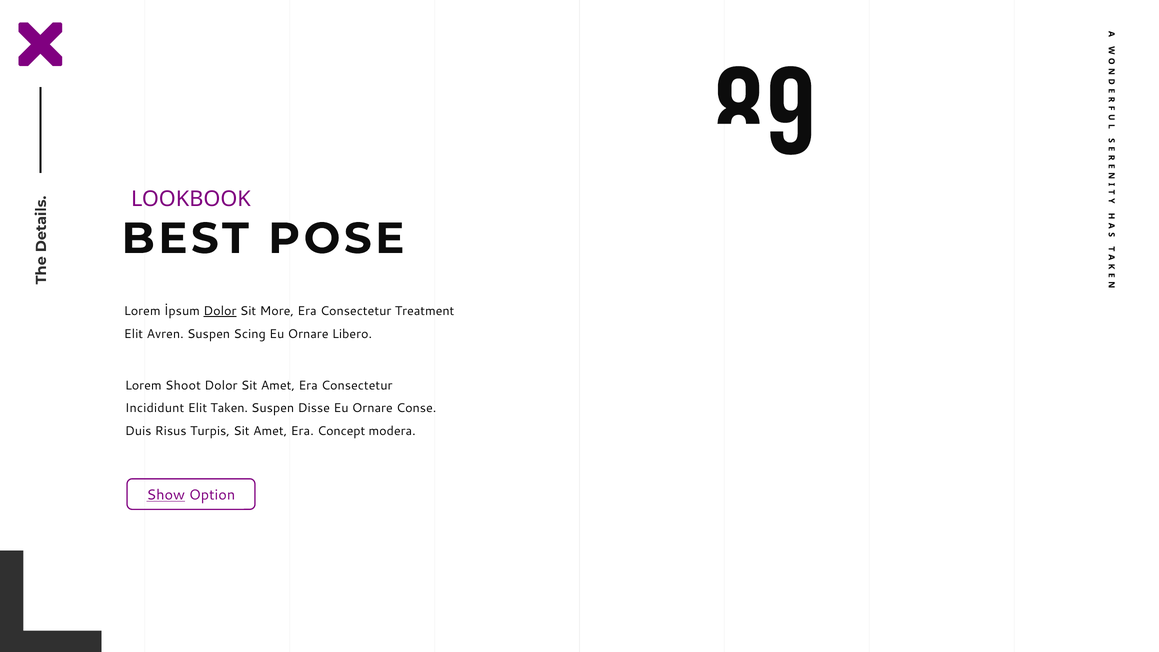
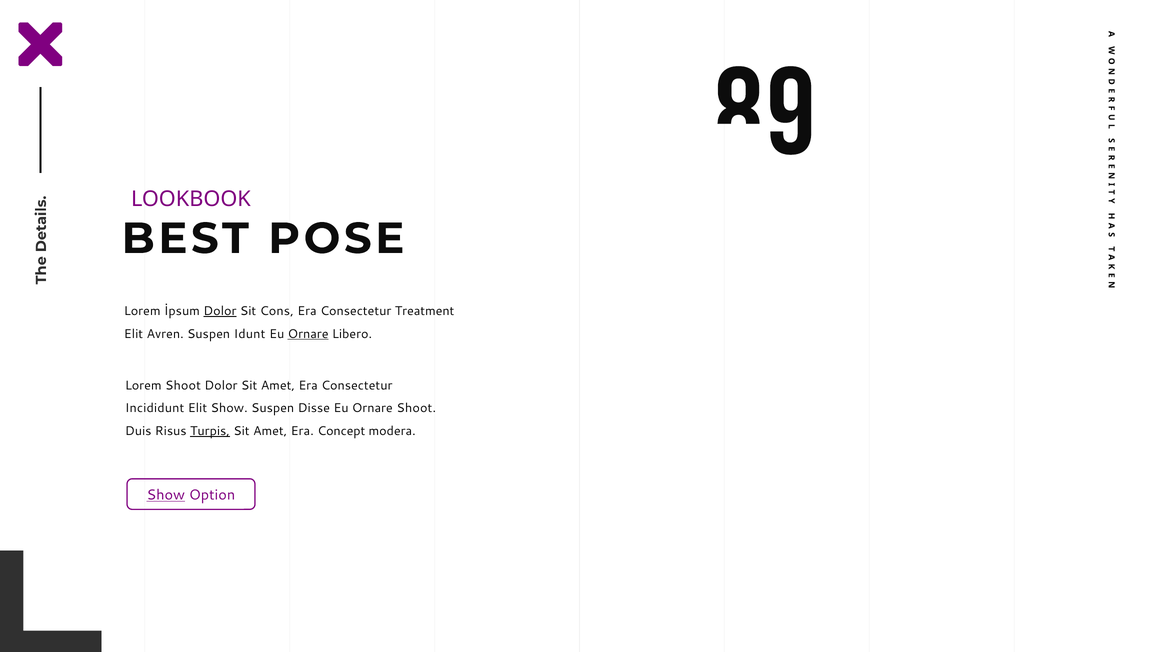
More: More -> Cons (277, 311)
Scing: Scing -> Idunt (250, 334)
Ornare underline: none -> present (308, 334)
Elit Taken: Taken -> Show (229, 408)
Ornare Conse: Conse -> Shoot (416, 408)
Turpis underline: none -> present (210, 431)
